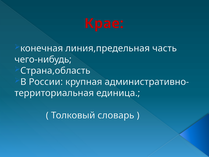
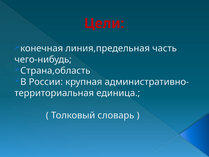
Крае: Крае -> Цели (104, 23)
